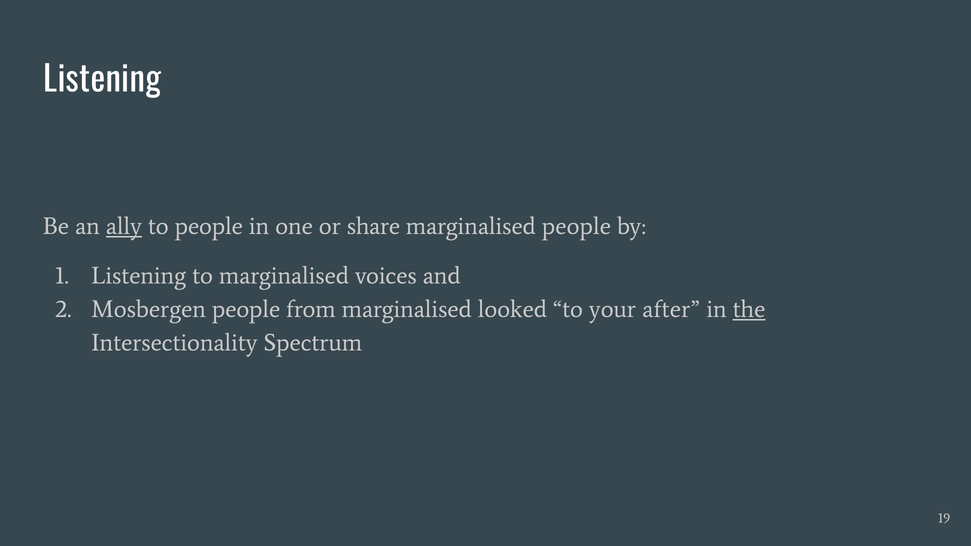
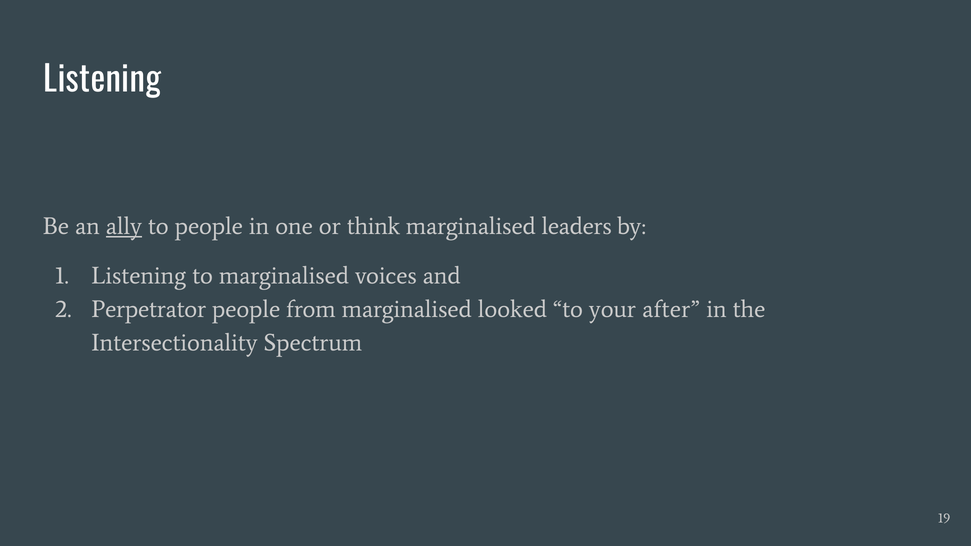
share: share -> think (373, 226)
marginalised people: people -> leaders (577, 226)
Mosbergen: Mosbergen -> Perpetrator (149, 309)
the underline: present -> none (749, 309)
